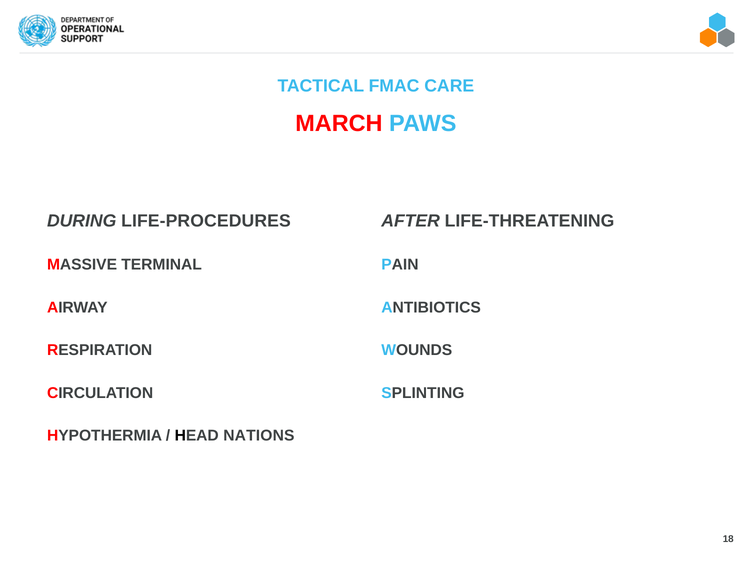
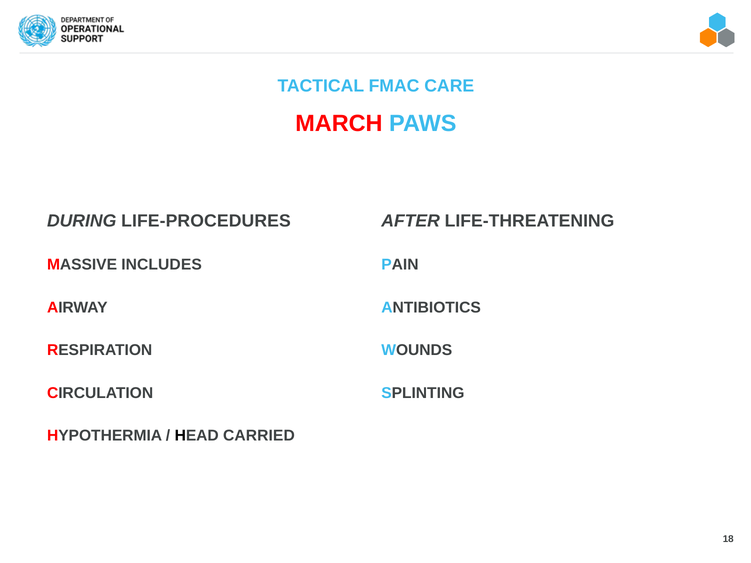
TERMINAL: TERMINAL -> INCLUDES (162, 265)
NATIONS: NATIONS -> CARRIED (259, 436)
